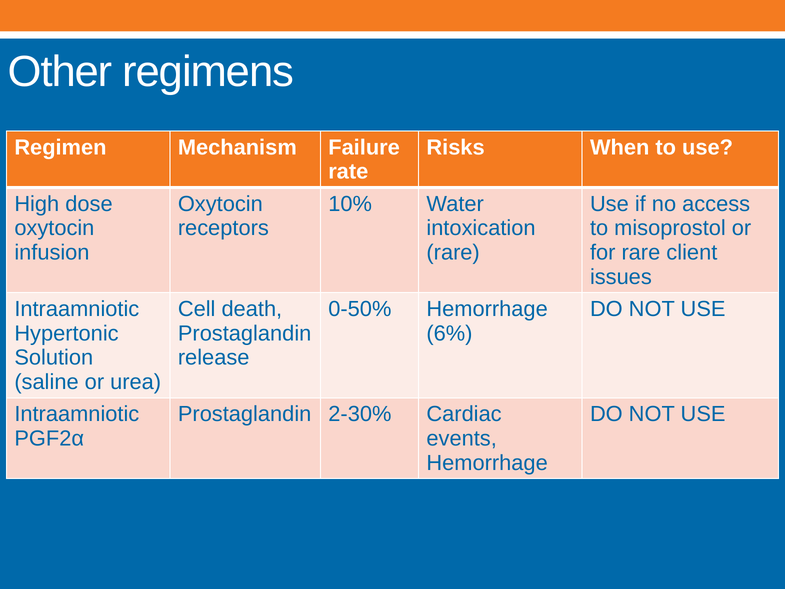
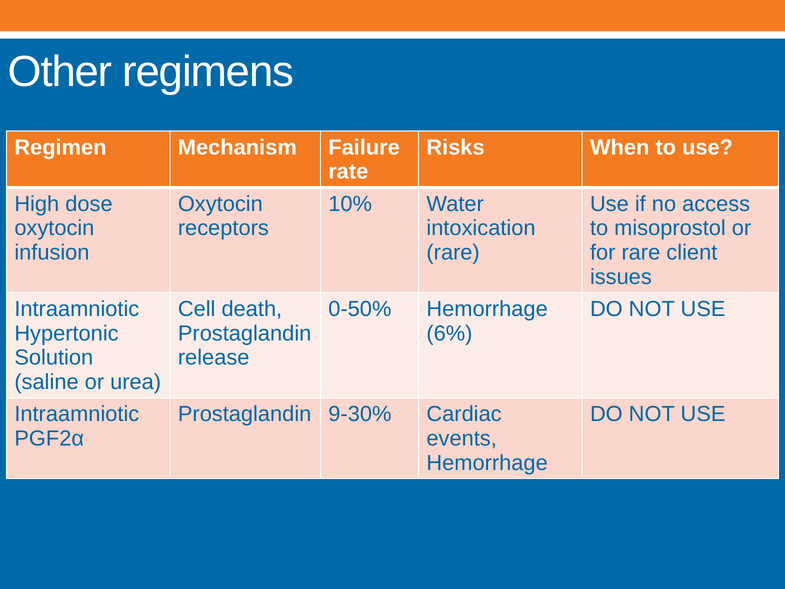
2-30%: 2-30% -> 9-30% (360, 414)
